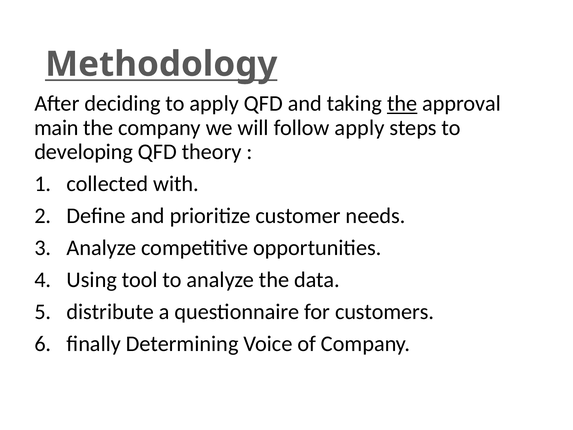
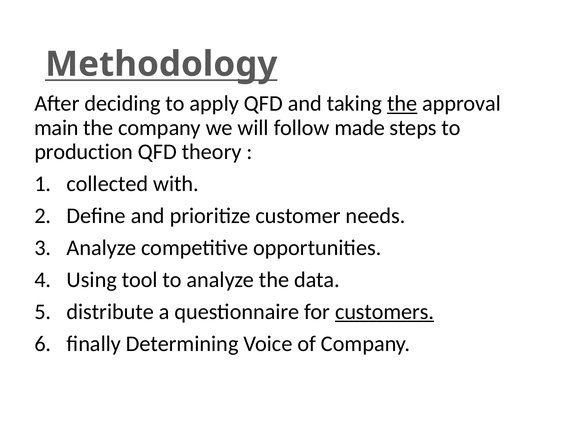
follow apply: apply -> made (360, 128)
developing: developing -> production (84, 152)
customers underline: none -> present (385, 312)
